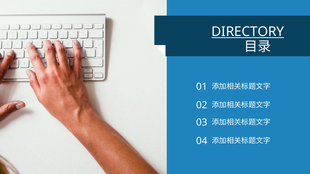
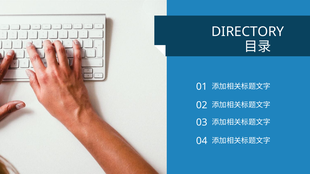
DIRECTORY underline: present -> none (248, 32)
